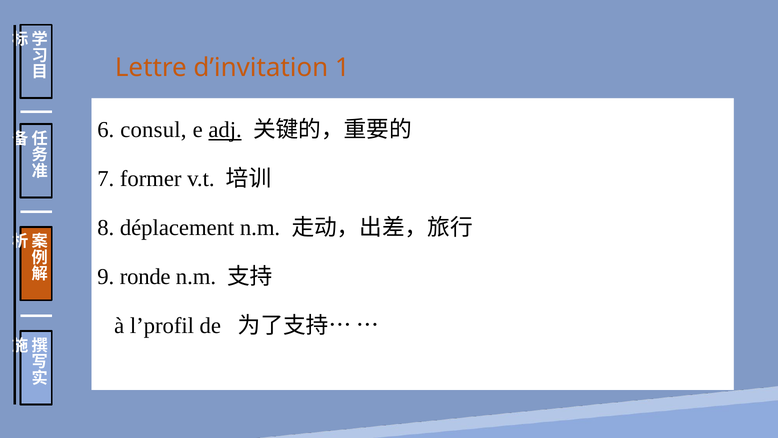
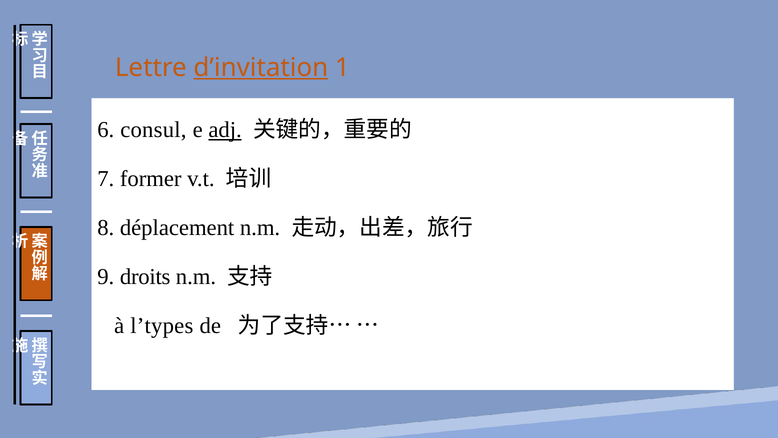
d’invitation underline: none -> present (261, 68)
ronde: ronde -> droits (145, 277)
l’profil: l’profil -> l’types (162, 326)
